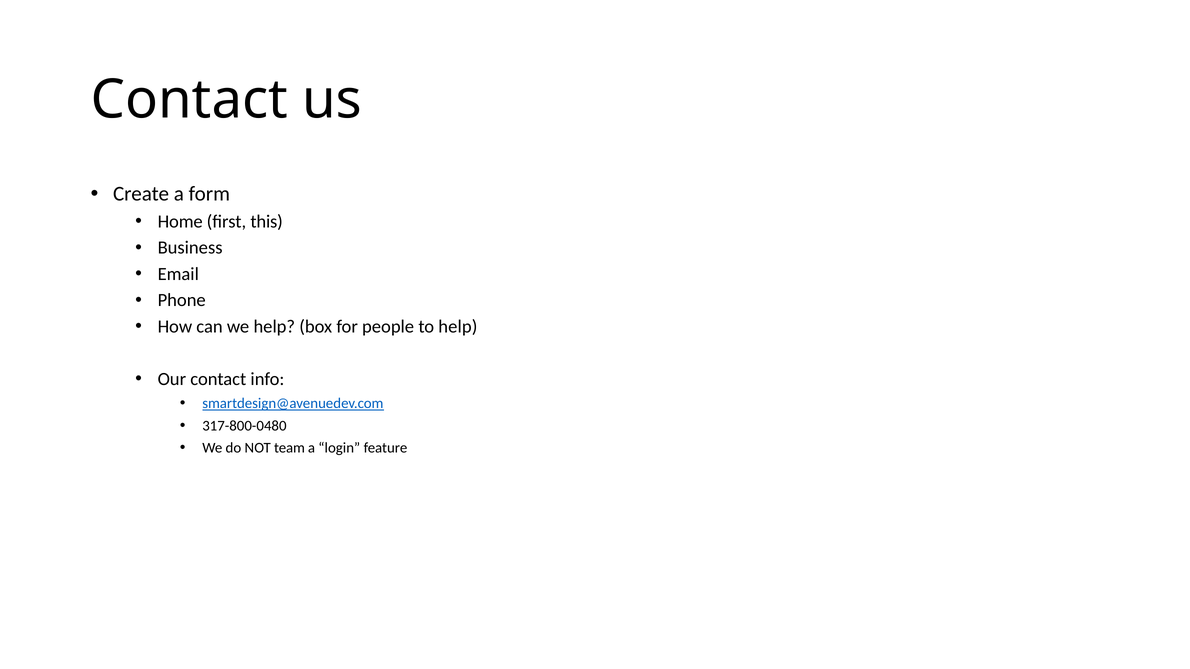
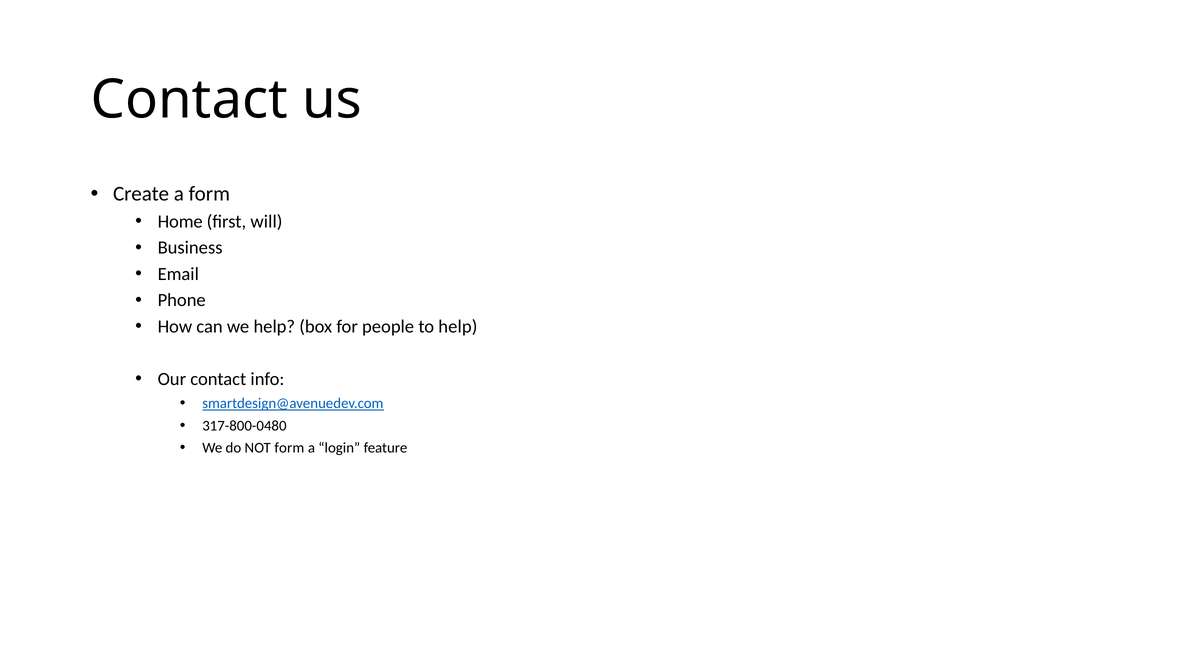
this: this -> will (266, 222)
NOT team: team -> form (289, 448)
